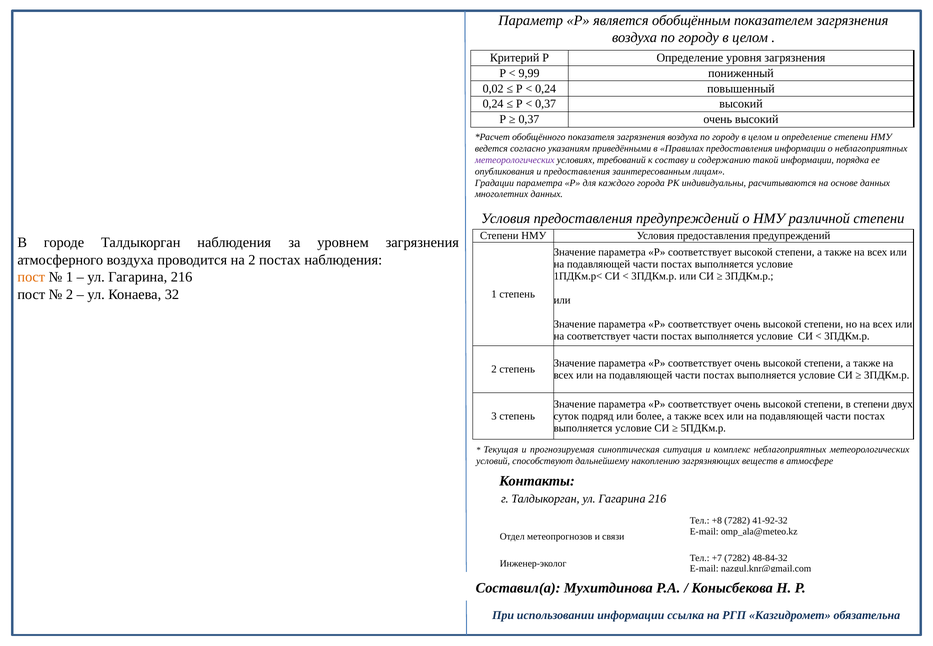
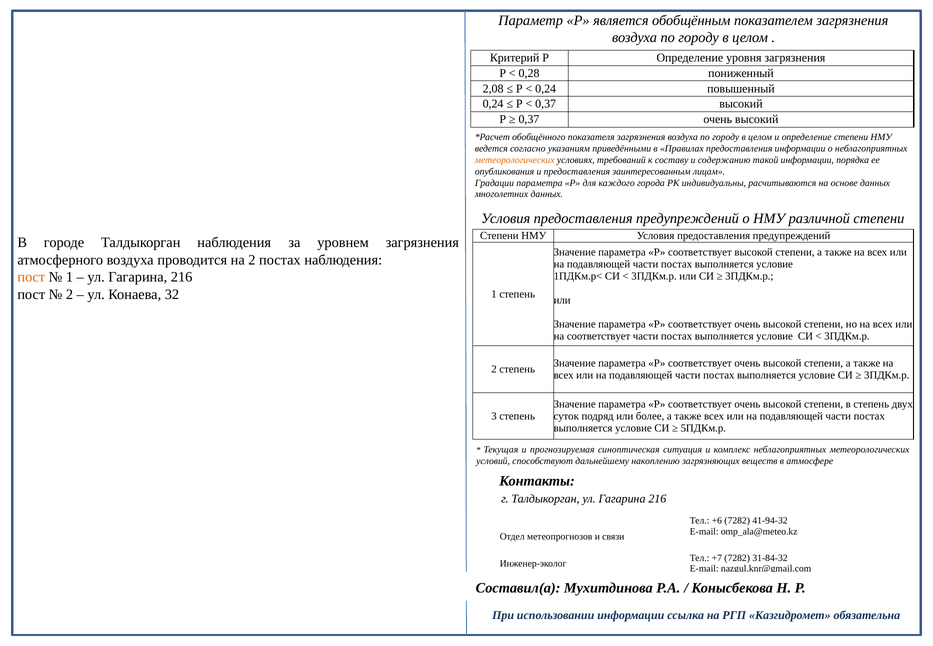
9,99: 9,99 -> 0,28 (529, 73)
0,02: 0,02 -> 2,08 (493, 89)
метеорологических colour: purple -> orange (515, 160)
в степени: степени -> степень (871, 404)
+8: +8 -> +6 (717, 521)
41-92-32: 41-92-32 -> 41-94-32 (770, 521)
48-84-32: 48-84-32 -> 31-84-32 (770, 558)
